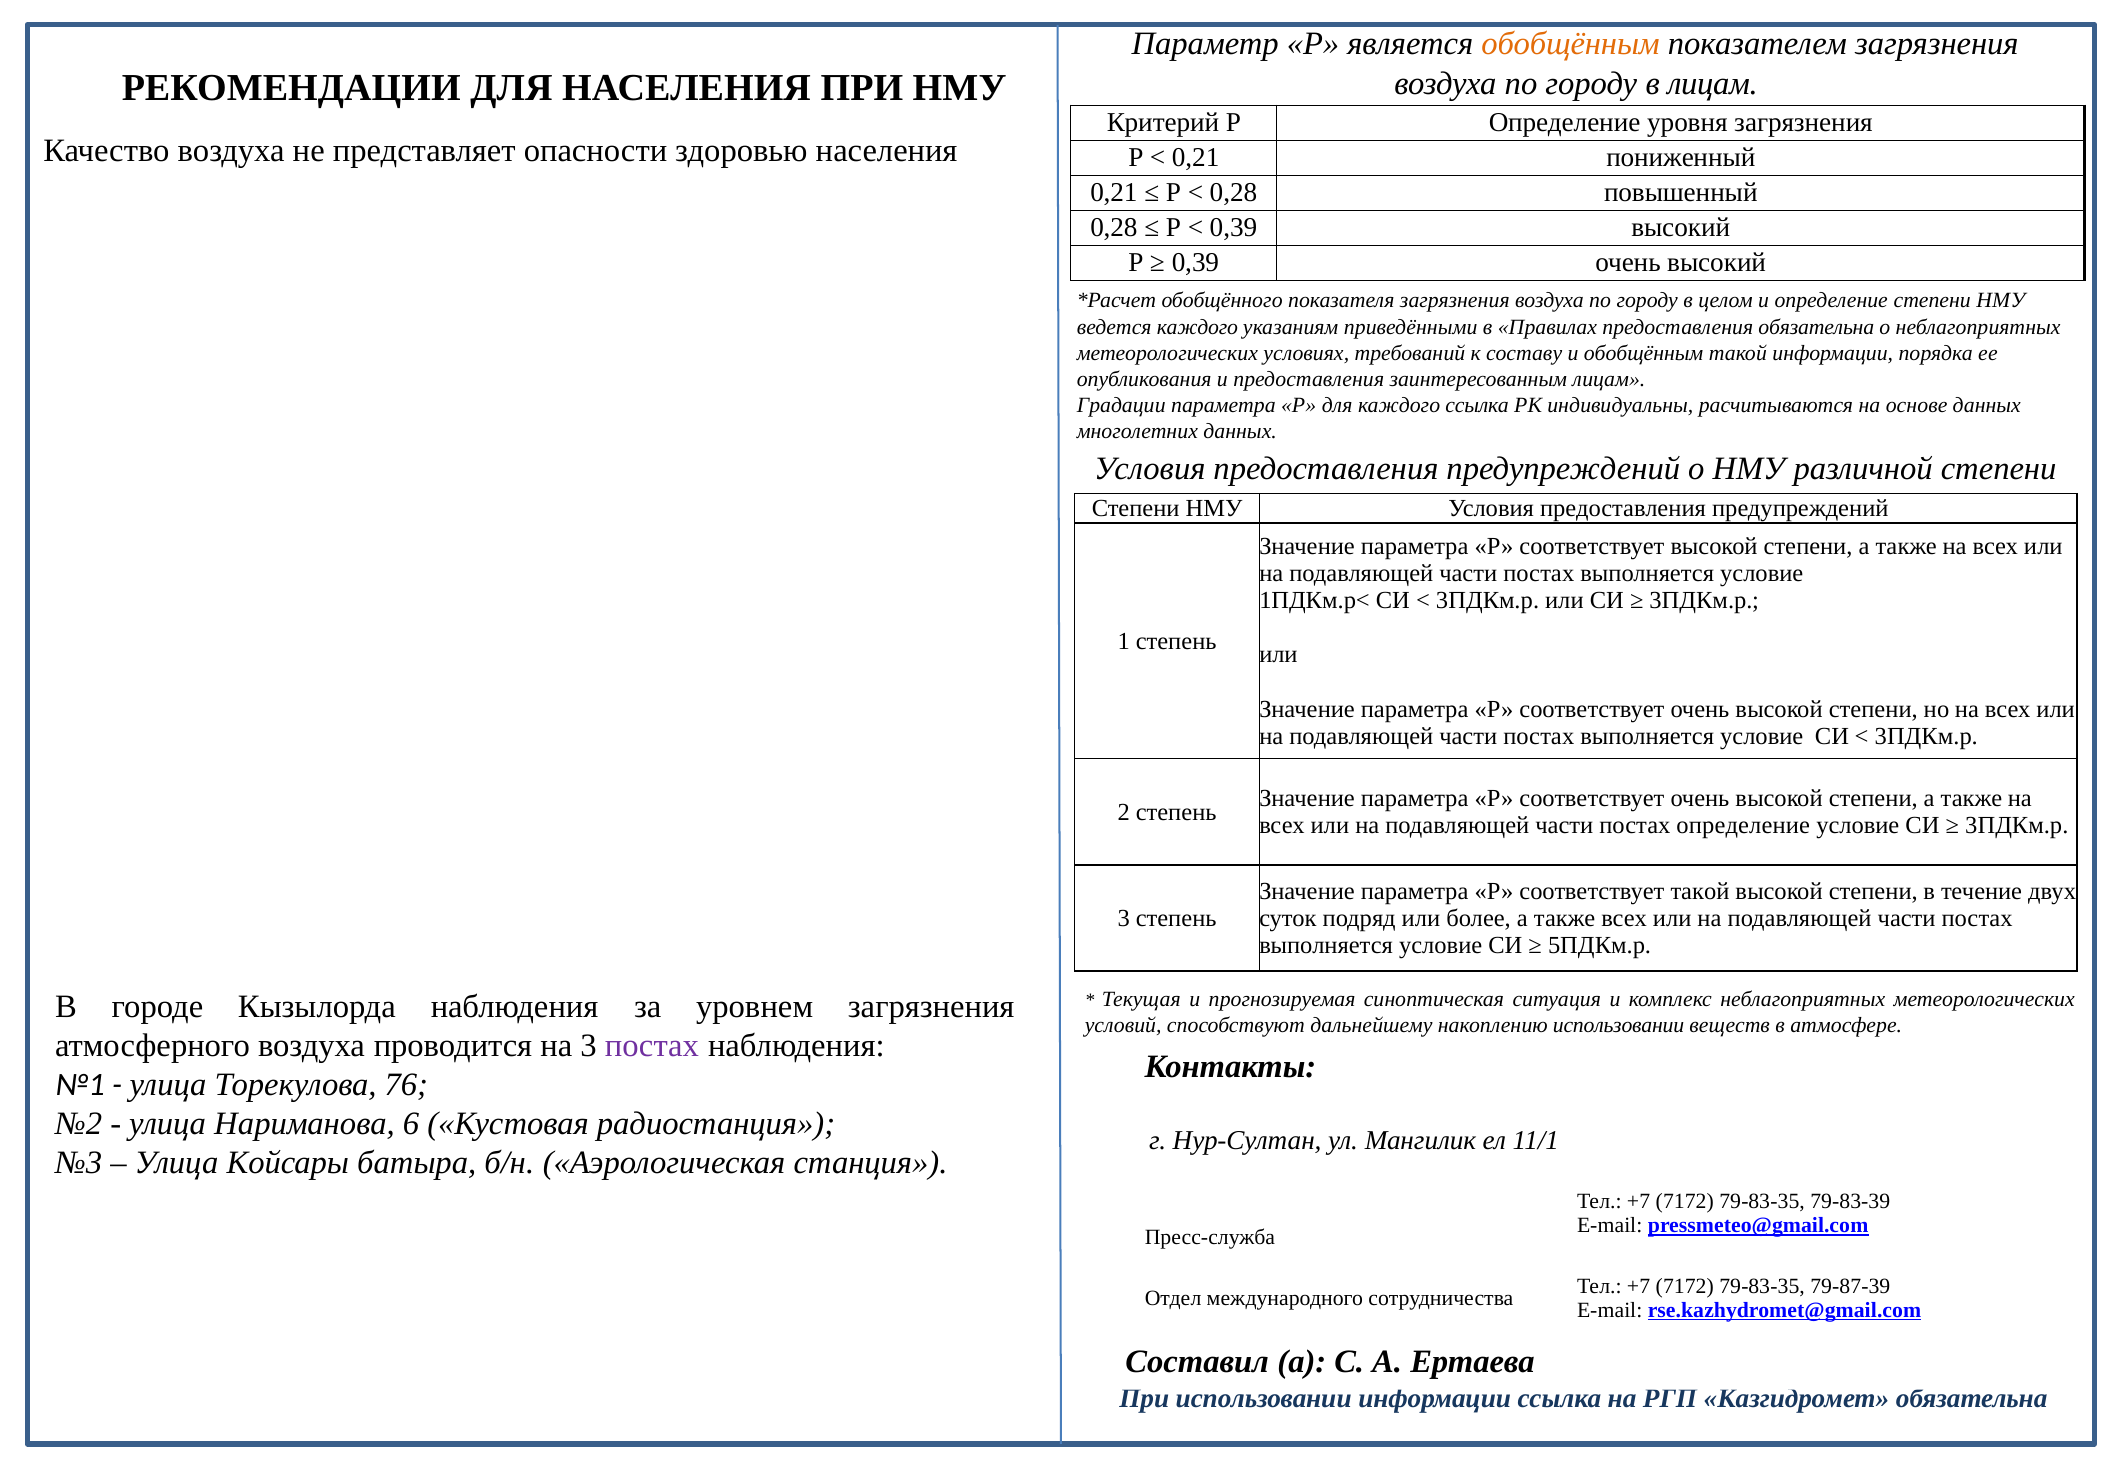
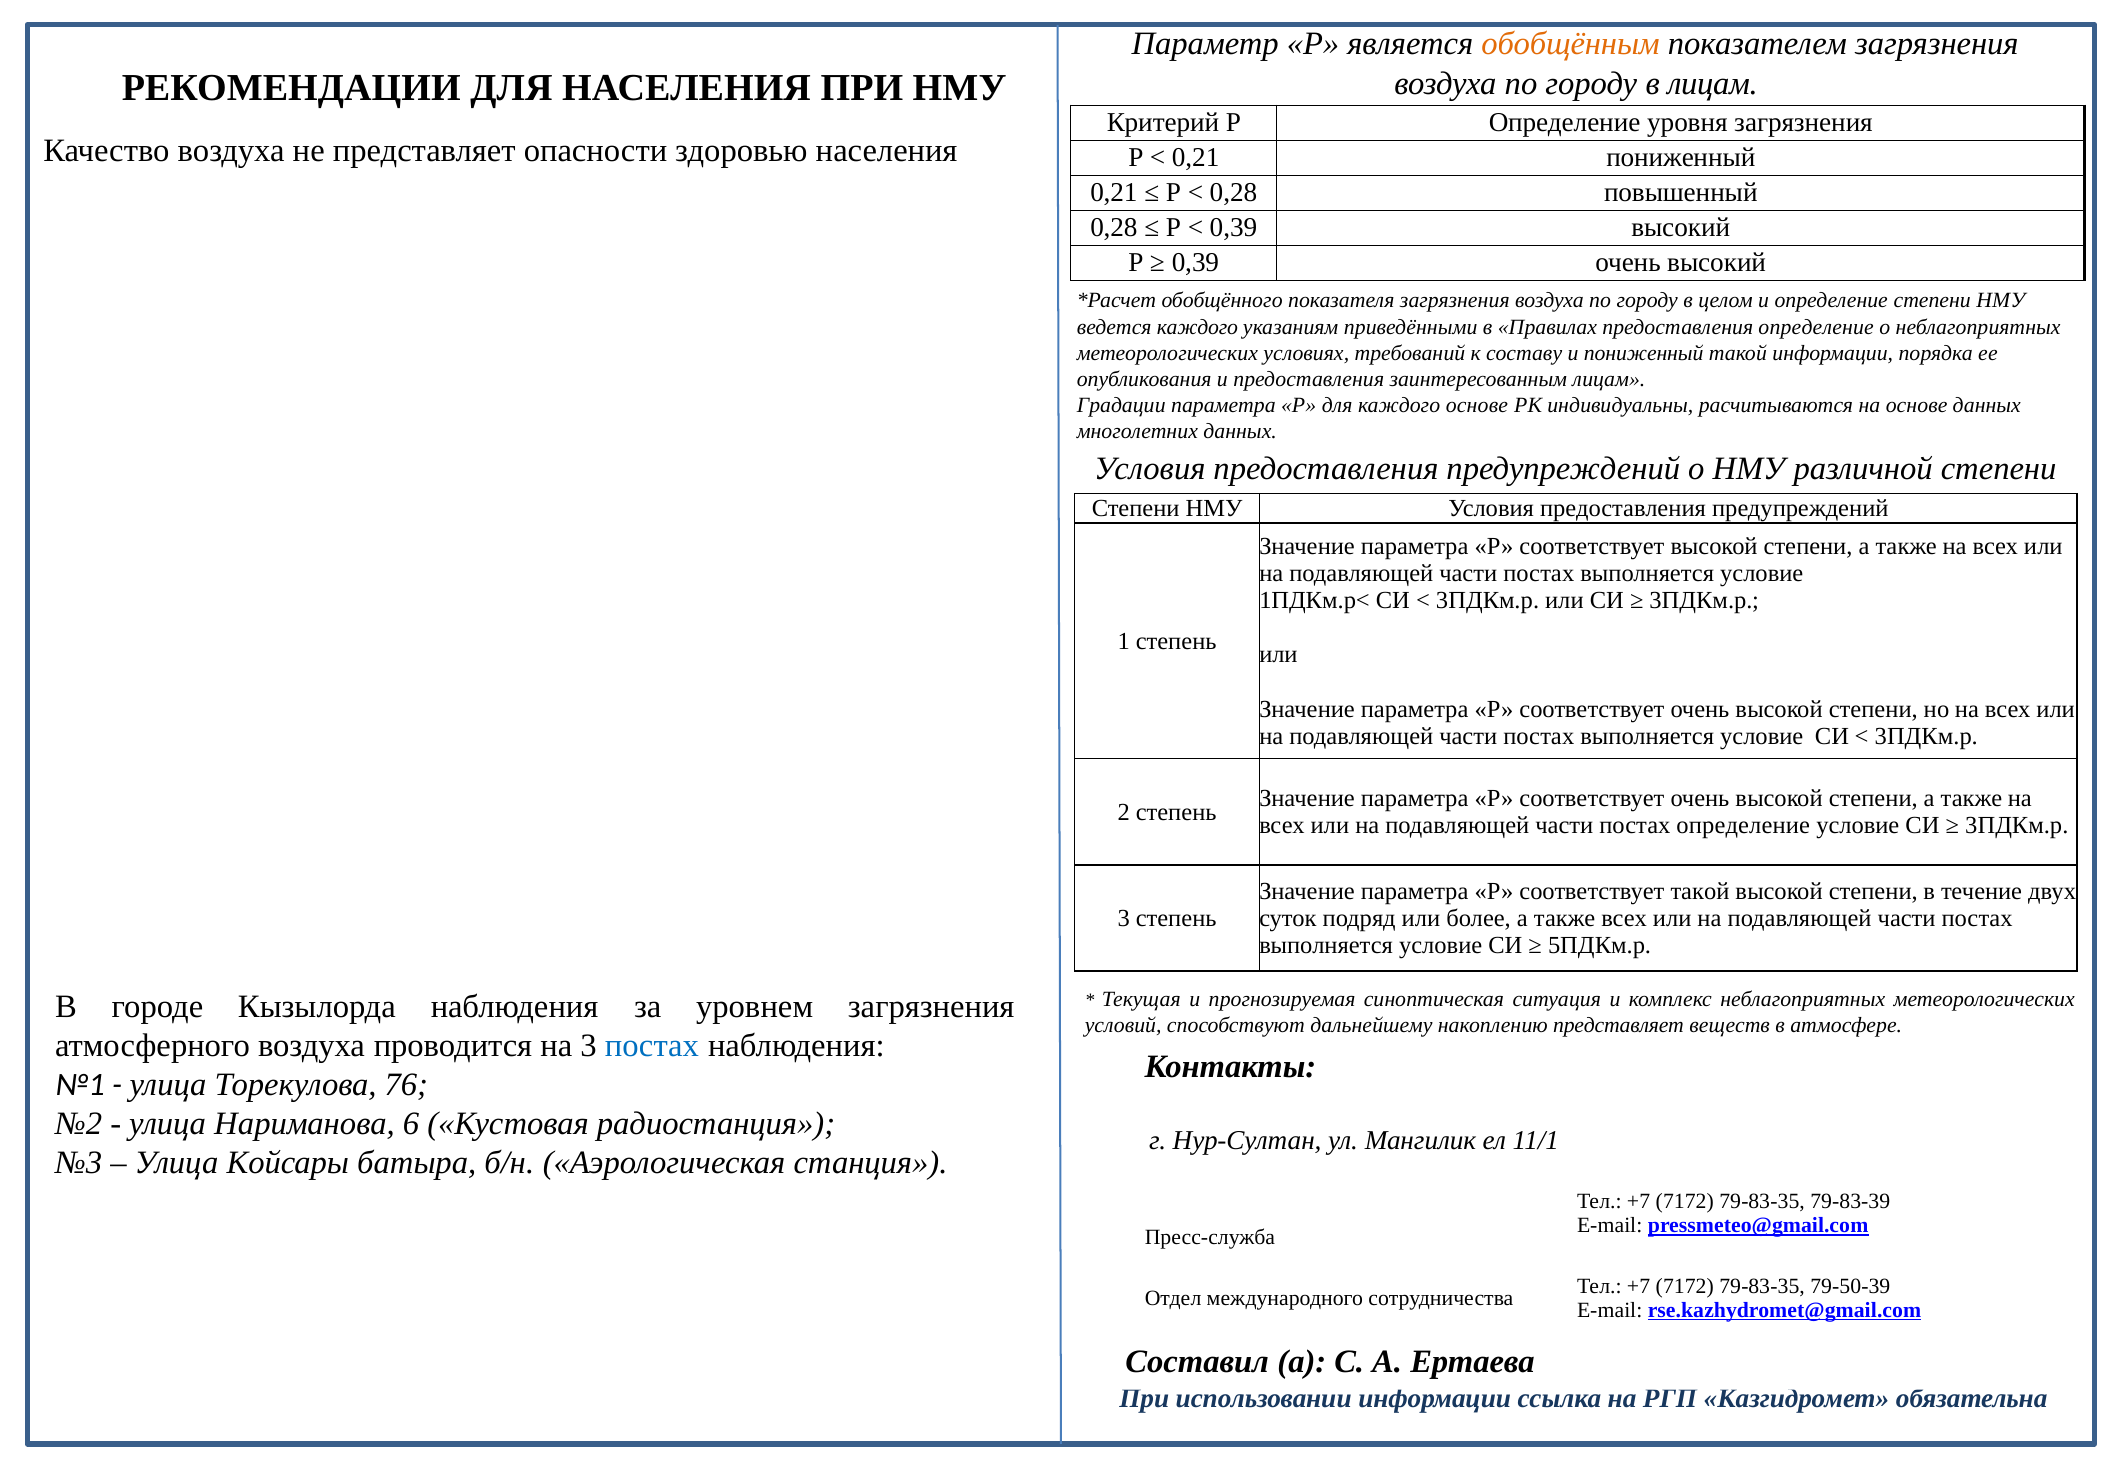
предоставления обязательна: обязательна -> определение (1816, 327)
и обобщённым: обобщённым -> пониженный (1644, 353)
каждого ссылка: ссылка -> основе (1477, 405)
накоплению использовании: использовании -> представляет (1619, 1025)
постах colour: purple -> blue (652, 1046)
79-87-39: 79-87-39 -> 79-50-39 (1850, 1286)
